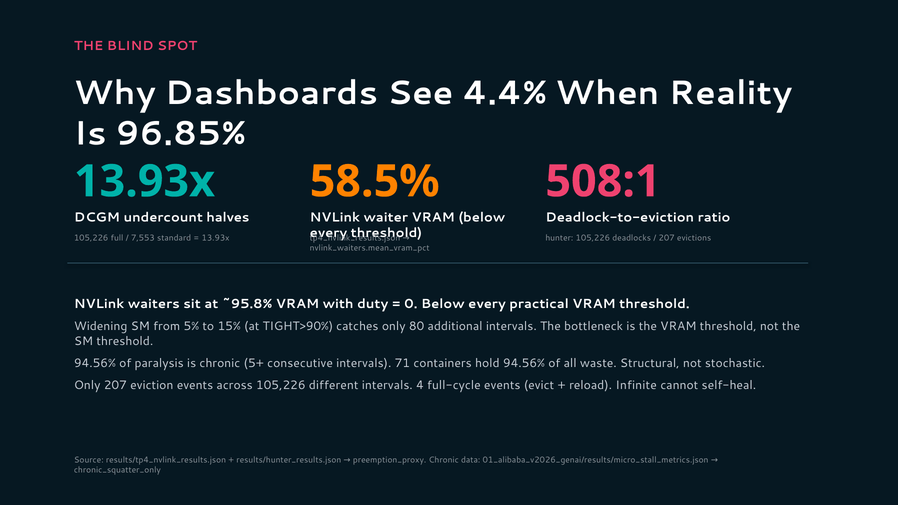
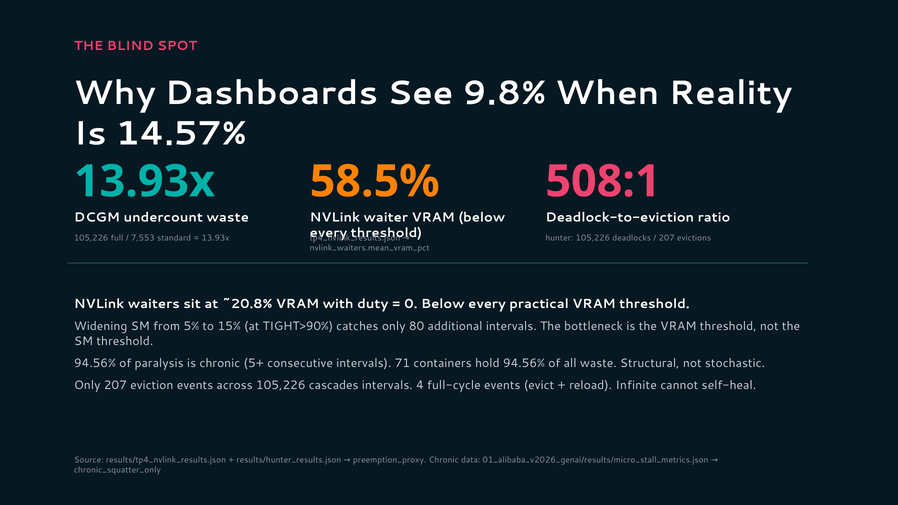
4.4%: 4.4% -> 9.8% (504, 93)
96.85%: 96.85% -> 14.57% (181, 134)
halves: halves -> waste (228, 218)
~95.8%: ~95.8% -> ~20.8% (247, 304)
different: different -> cascades (334, 385)
